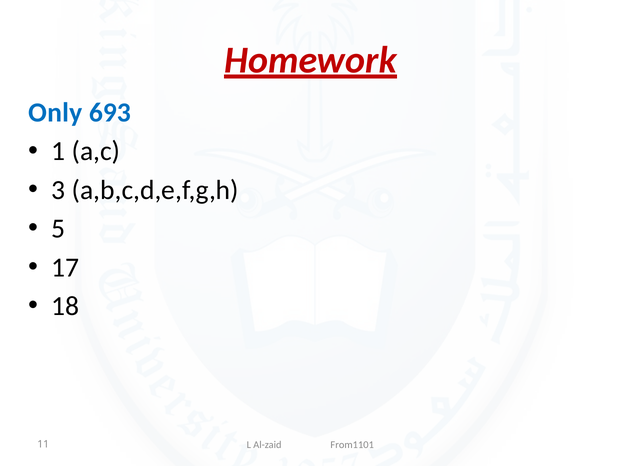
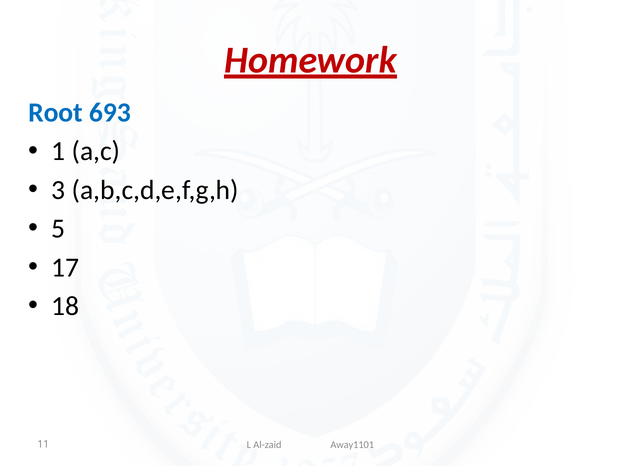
Only: Only -> Root (55, 113)
From1101: From1101 -> Away1101 (352, 445)
